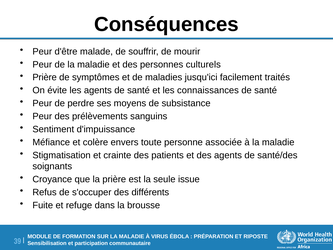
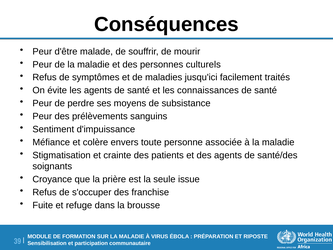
Prière: Prière -> Refus (45, 77)
différents: différents -> franchise (150, 192)
